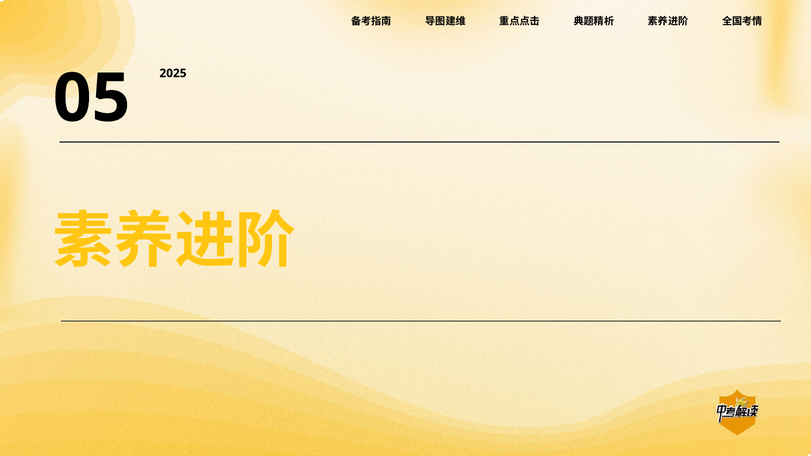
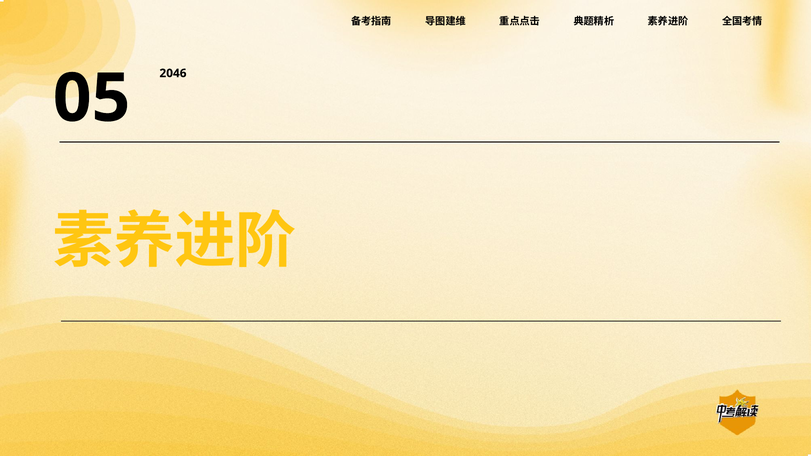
2025: 2025 -> 2046 (173, 73)
